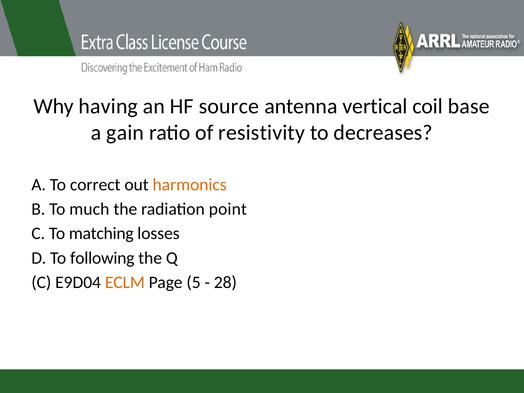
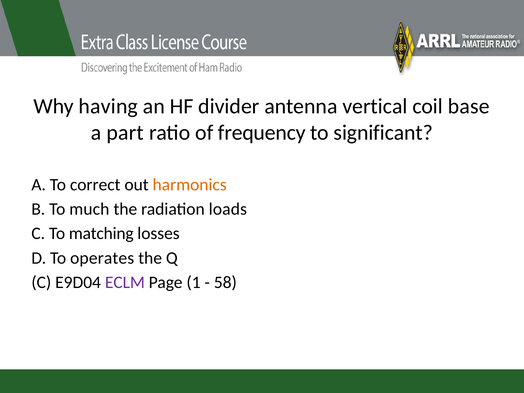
source: source -> divider (229, 106)
gain: gain -> part (125, 132)
resistivity: resistivity -> frequency (262, 132)
decreases: decreases -> significant (383, 132)
point: point -> loads (228, 209)
following: following -> operates (102, 258)
ECLM colour: orange -> purple (125, 282)
5: 5 -> 1 (194, 282)
28: 28 -> 58 (225, 282)
